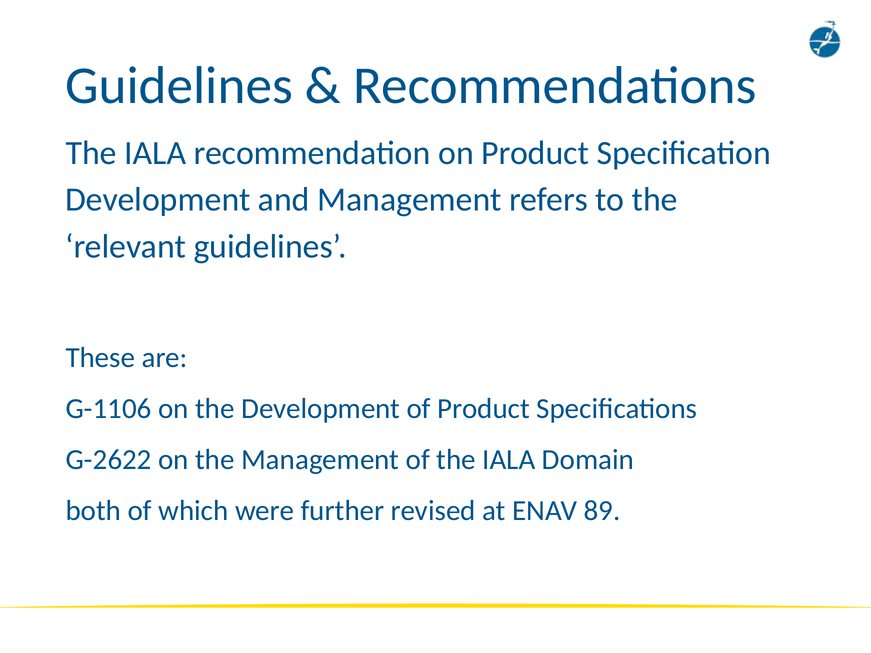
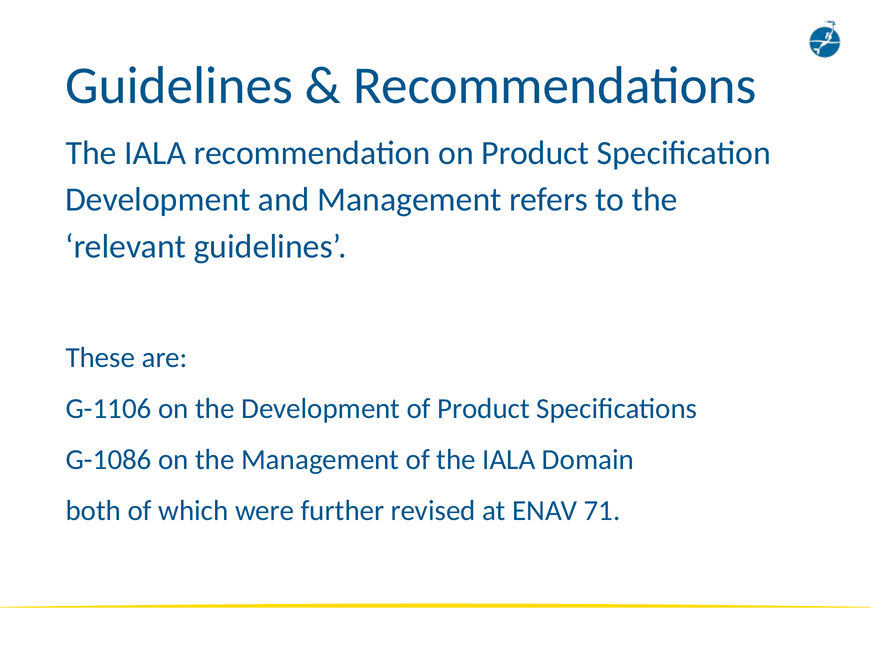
G-2622: G-2622 -> G-1086 (109, 460)
89: 89 -> 71 (602, 511)
